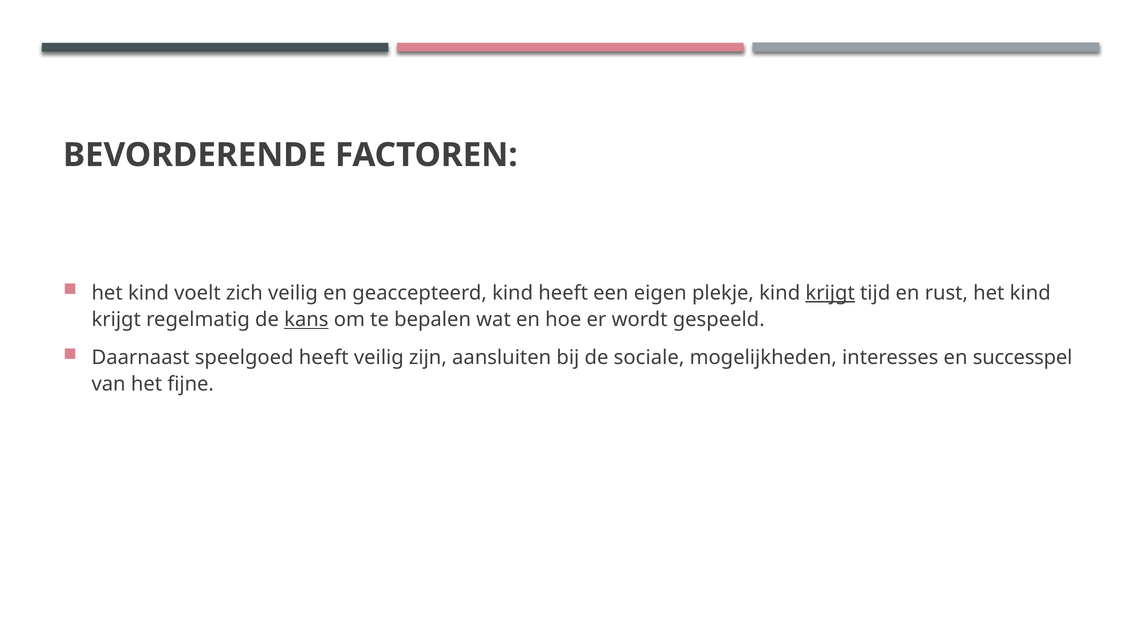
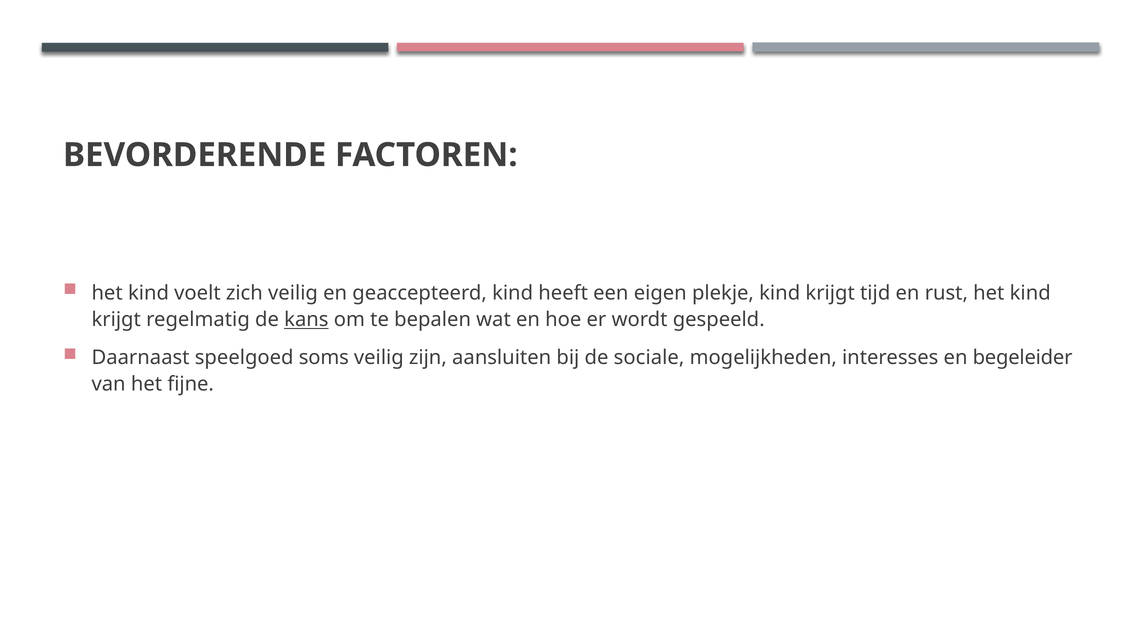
krijgt underline: present -> none (830, 293)
speelgoed heeft: heeft -> soms (324, 357)
successpel: successpel -> begeleider (1023, 357)
